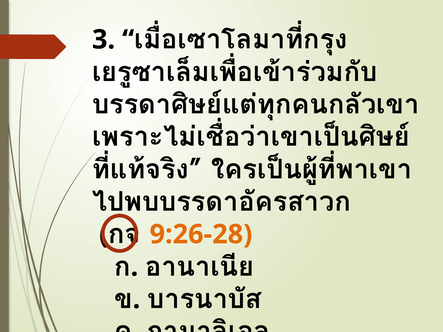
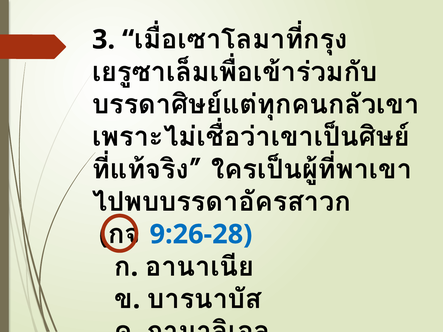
9:26-28 colour: orange -> blue (201, 235)
